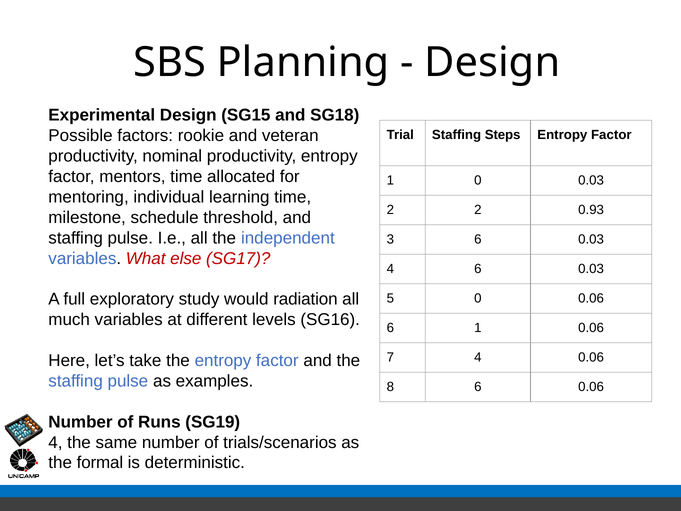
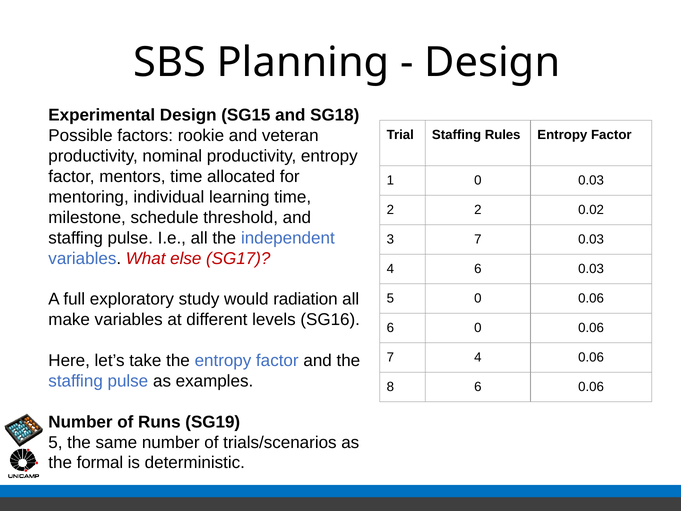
Steps: Steps -> Rules (503, 135)
0.93: 0.93 -> 0.02 (591, 210)
3 6: 6 -> 7 (478, 239)
much: much -> make (69, 320)
6 1: 1 -> 0 (478, 328)
4: 4 -> 5 (55, 442)
